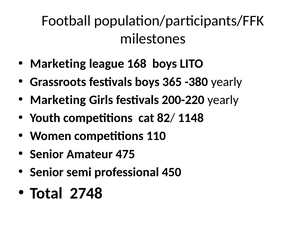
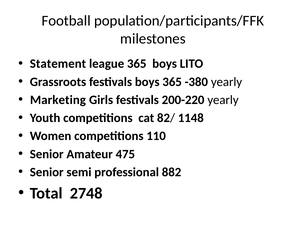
Marketing: Marketing -> Statement (58, 64)
league 168: 168 -> 365 (137, 64)
450: 450 -> 882 (172, 172)
